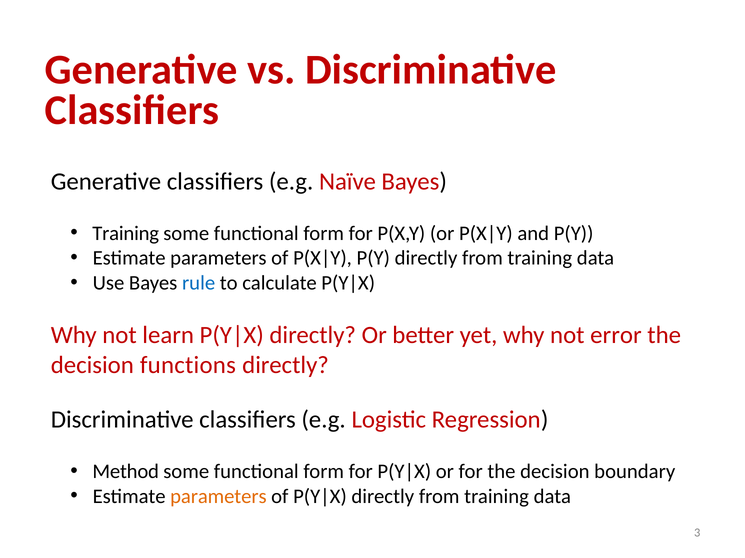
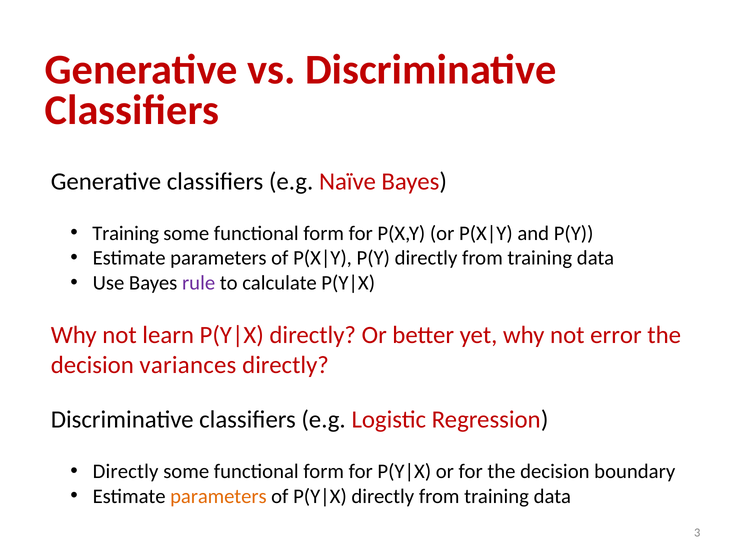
rule colour: blue -> purple (199, 283)
functions: functions -> variances (188, 366)
Method: Method -> Directly (126, 472)
